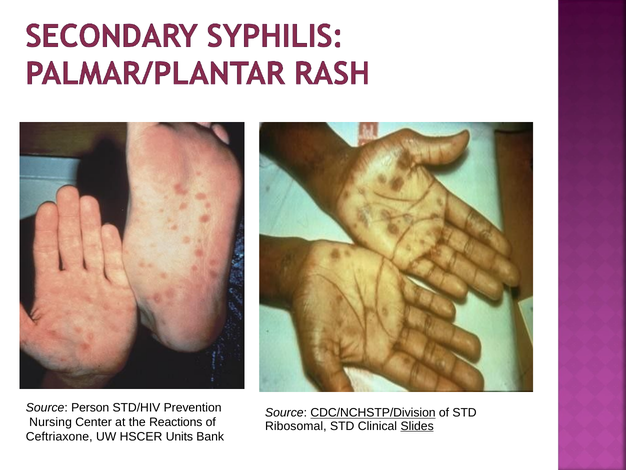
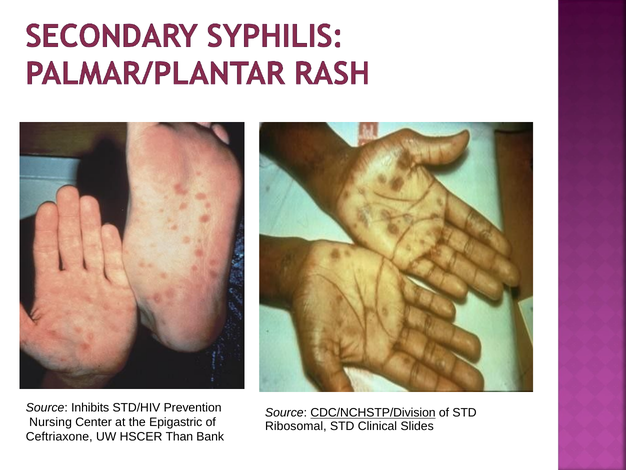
Person: Person -> Inhibits (90, 407)
Reactions: Reactions -> Epigastric (176, 422)
Slides underline: present -> none (417, 426)
Units: Units -> Than (179, 436)
